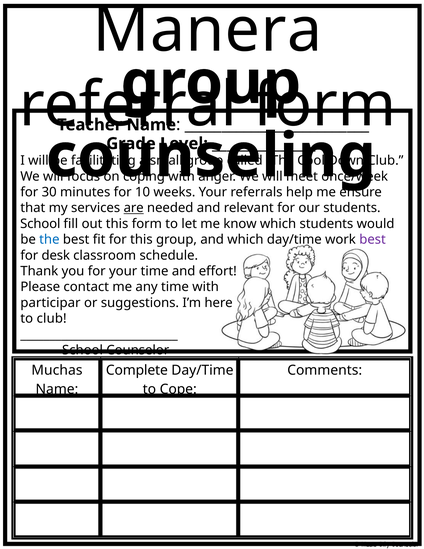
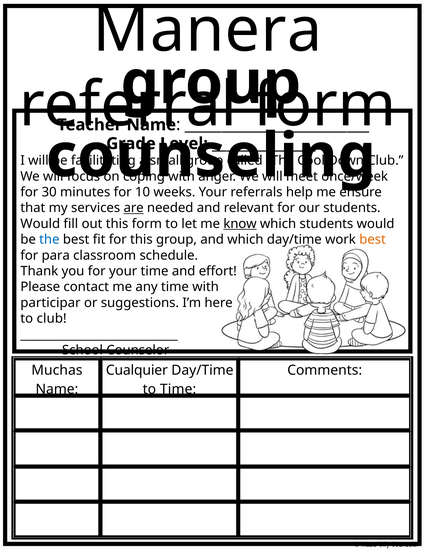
School: School -> Would (40, 224)
know underline: none -> present (240, 224)
best colour: purple -> orange (373, 239)
desk: desk -> para (56, 255)
Complete: Complete -> Cualquier (137, 370)
to Cope: Cope -> Time (178, 389)
